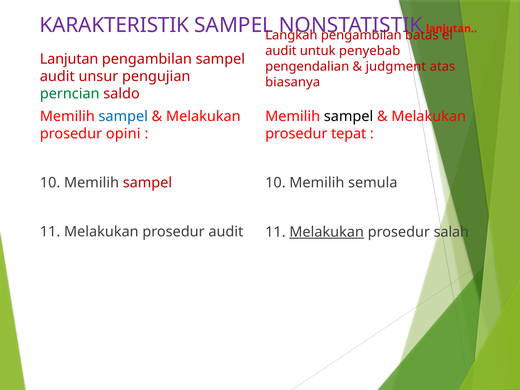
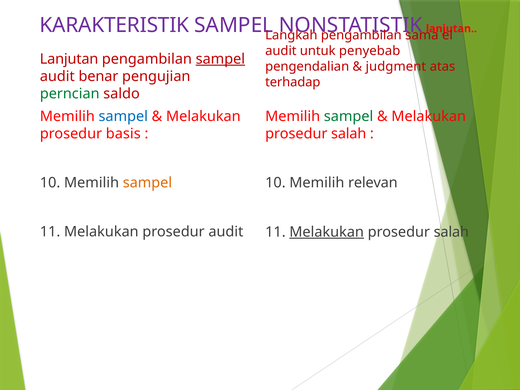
batas: batas -> sama (422, 35)
sampel underline: none -> present (220, 59)
unsur: unsur -> benar (98, 76)
biasanya: biasanya -> terhadap (293, 82)
sampel colour: black -> green (349, 116)
opini: opini -> basis (123, 134)
tepat: tepat -> salah (349, 134)
sampel colour: red -> orange (147, 183)
semula: semula -> relevan (373, 183)
